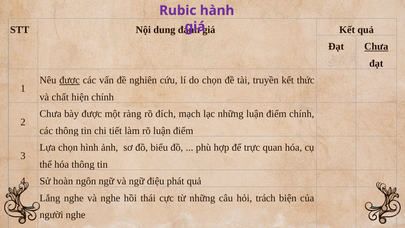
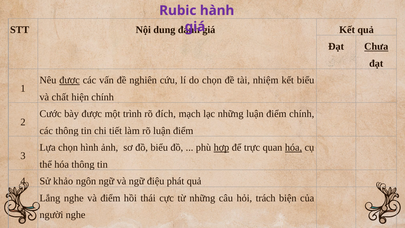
truyền: truyền -> nhiệm (266, 80)
kết thức: thức -> biểu (306, 80)
Chưa: Chưa -> Cước (51, 114)
ràng: ràng -> trình (132, 114)
hợp underline: none -> present (221, 147)
hóa underline: none -> present (293, 147)
hoàn: hoàn -> khảo (63, 181)
và nghe: nghe -> điểm (110, 198)
